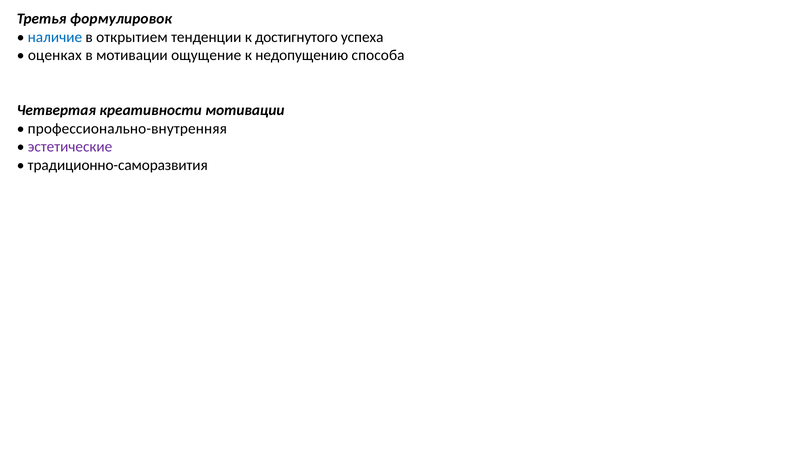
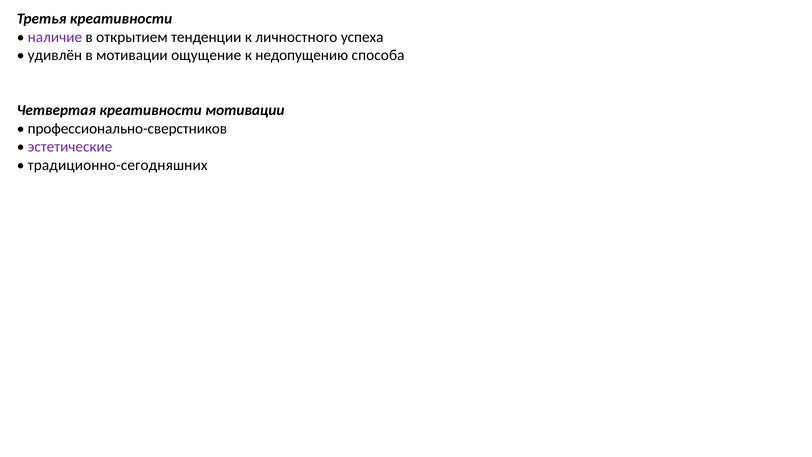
Третья формулировок: формулировок -> креативности (121, 19)
наличие colour: blue -> purple (55, 37)
достигнутого: достигнутого -> личностного (296, 37)
оценках: оценках -> удивлён (55, 55)
профессионально-внутренняя: профессионально-внутренняя -> профессионально-сверстников (127, 128)
традиционно-саморазвития: традиционно-саморазвития -> традиционно-сегодняшних (118, 165)
